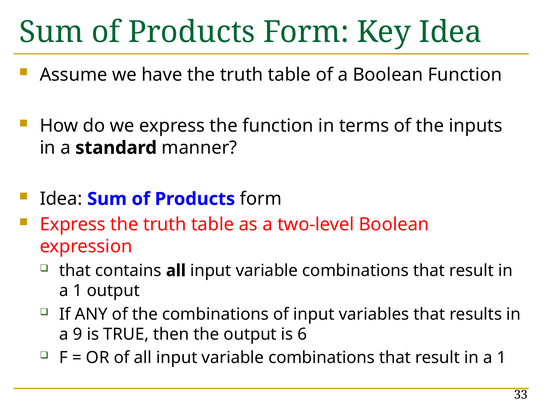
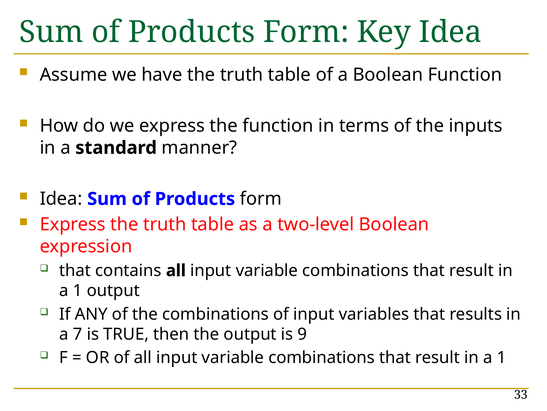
9: 9 -> 7 (78, 334)
6: 6 -> 9 (302, 334)
